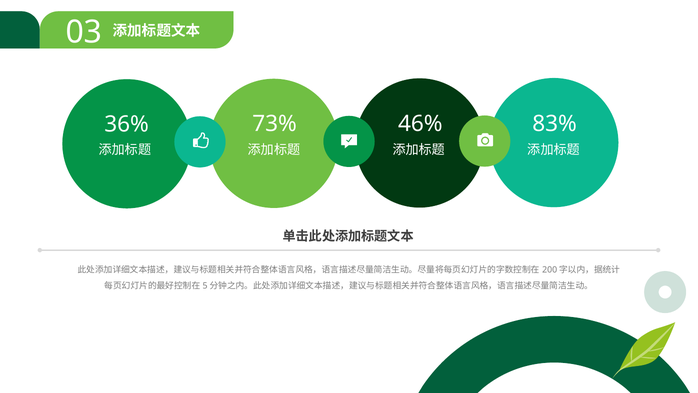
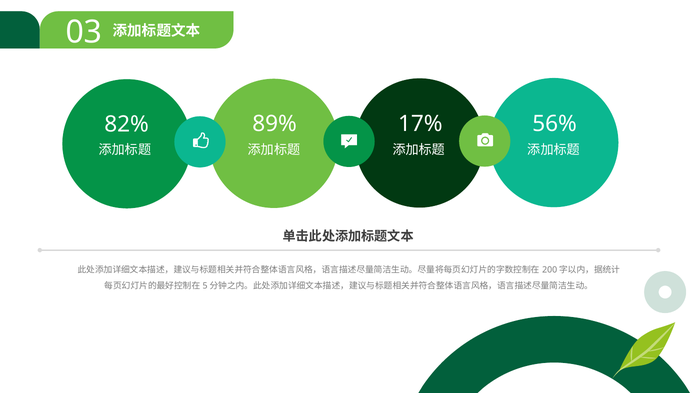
73%: 73% -> 89% (275, 124)
46%: 46% -> 17% (420, 124)
83%: 83% -> 56% (555, 124)
36%: 36% -> 82% (127, 124)
